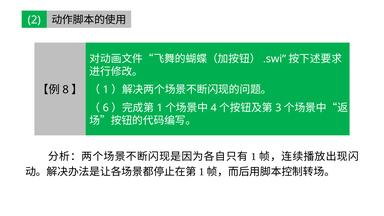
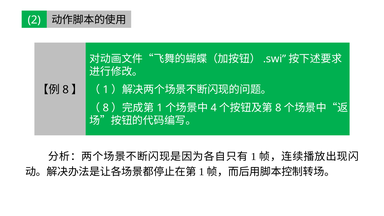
6: 6 -> 8 (106, 108)
3: 3 -> 8 (278, 108)
